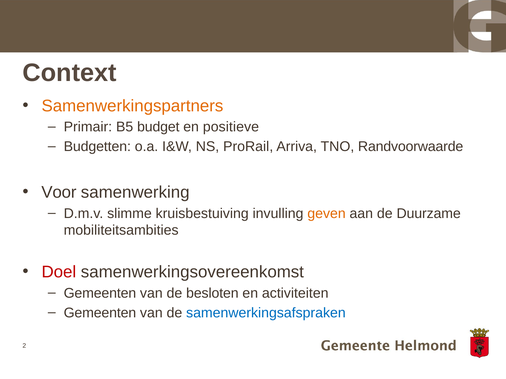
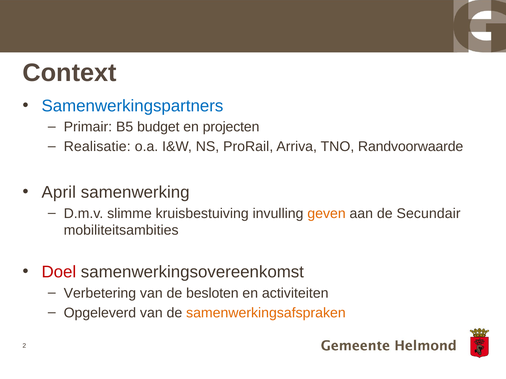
Samenwerkingspartners colour: orange -> blue (132, 106)
positieve: positieve -> projecten (231, 127)
Budgetten: Budgetten -> Realisatie (97, 147)
Voor: Voor -> April (59, 193)
Duurzame: Duurzame -> Secundair (429, 214)
Gemeenten: Gemeenten -> Verbetering (100, 294)
Gemeenten: Gemeenten -> Opgeleverd (100, 313)
samenwerkingsafspraken colour: blue -> orange (266, 313)
